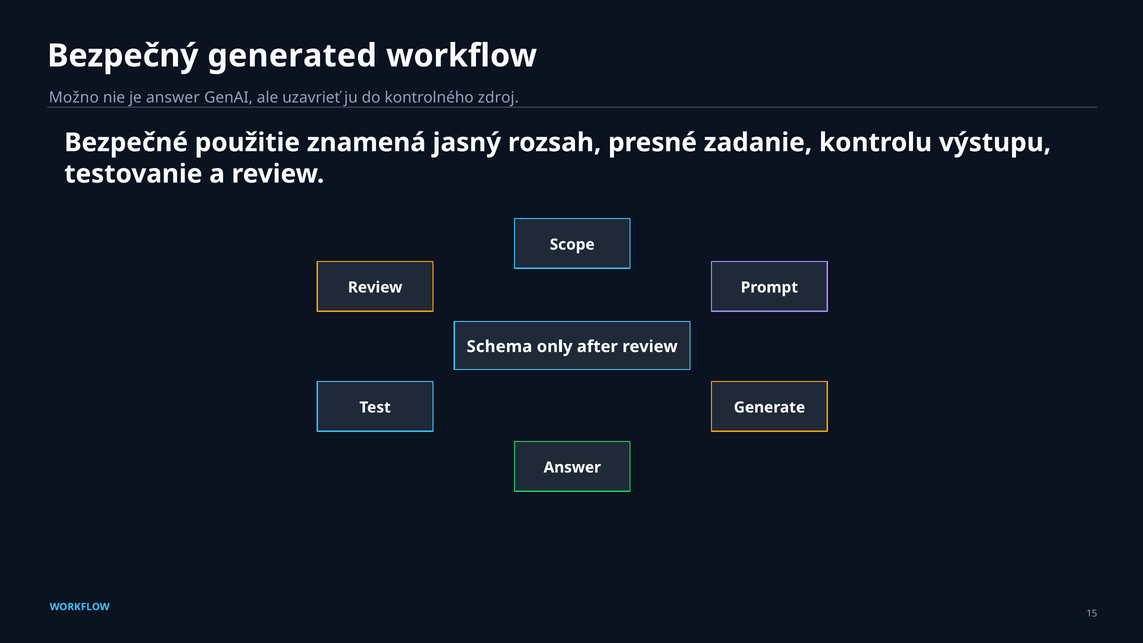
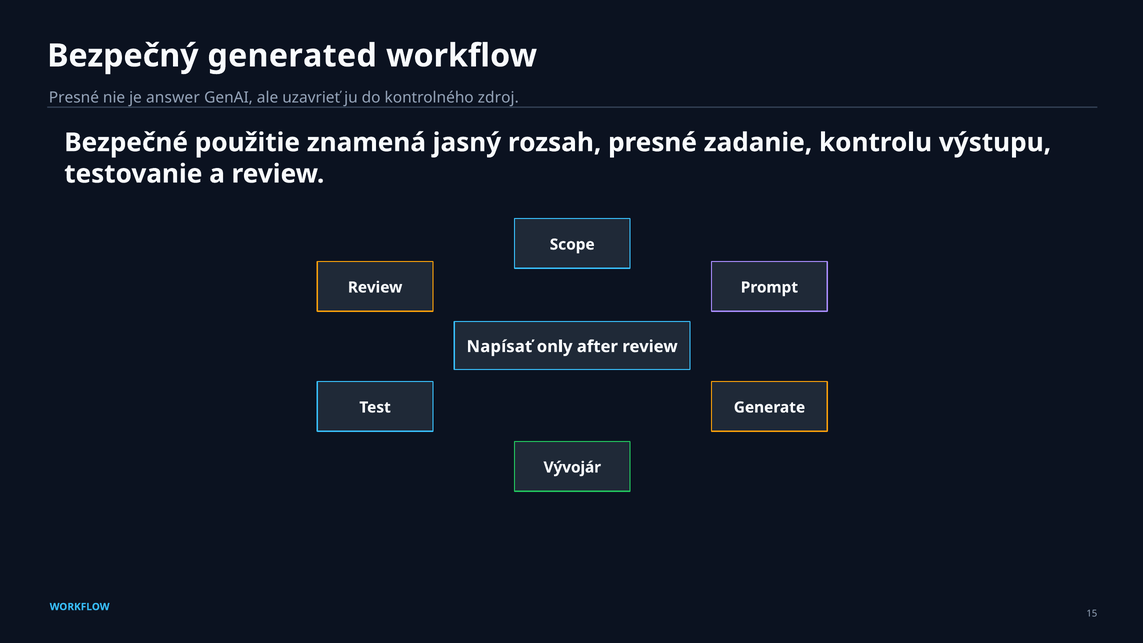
Možno: Možno -> Presné (74, 97)
Schema: Schema -> Napísať (499, 347)
Answer: Answer -> Vývojár (572, 467)
